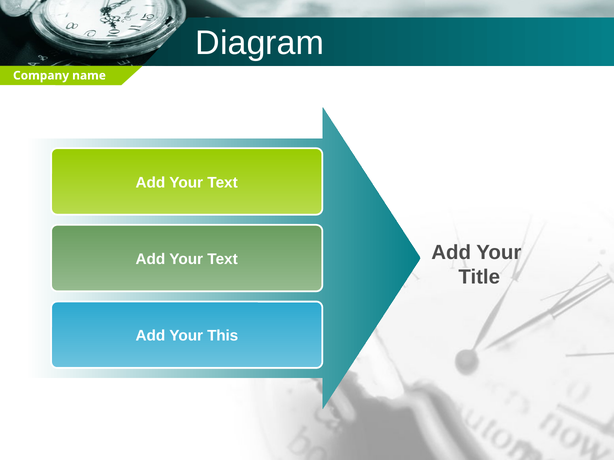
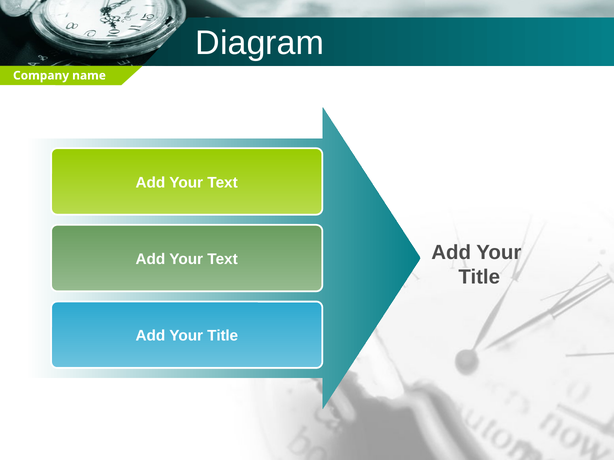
This: This -> Title (223, 336)
